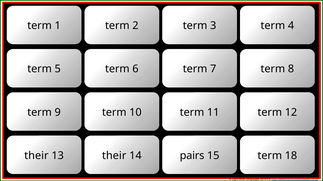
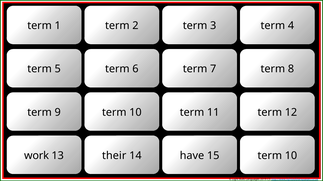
their: their -> work (37, 156)
pairs: pairs -> have (192, 156)
18: 18 -> 10 (291, 156)
